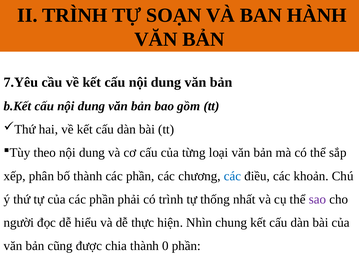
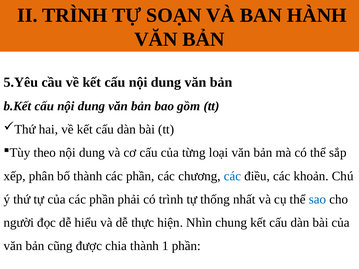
7.Yêu: 7.Yêu -> 5.Yêu (21, 82)
sao colour: purple -> blue (317, 200)
0: 0 -> 1 (165, 246)
